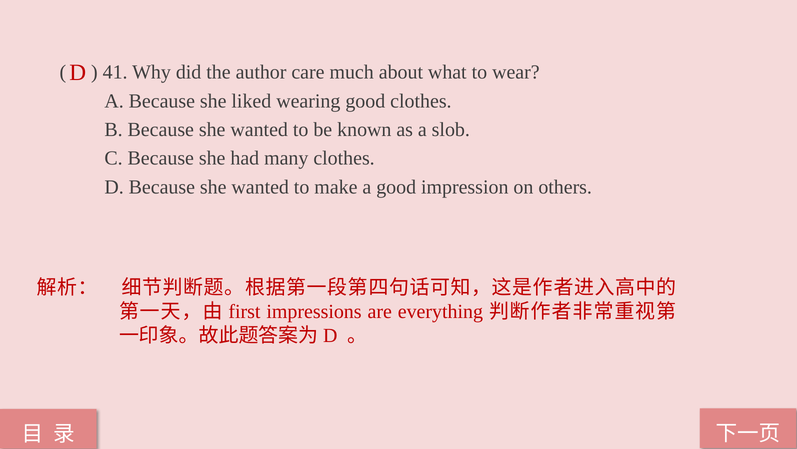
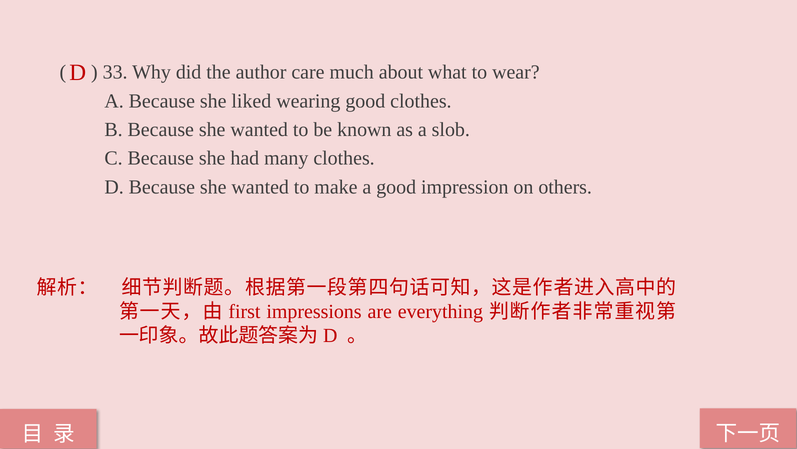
41: 41 -> 33 (115, 72)
